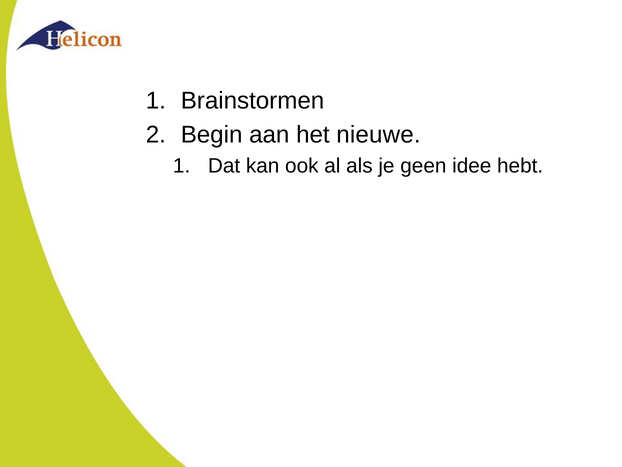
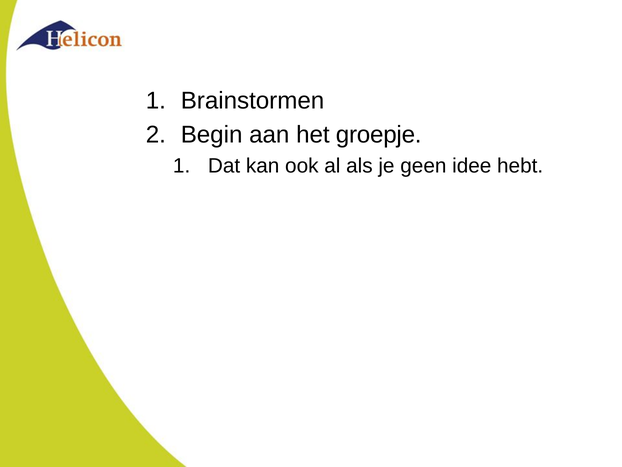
nieuwe: nieuwe -> groepje (379, 135)
